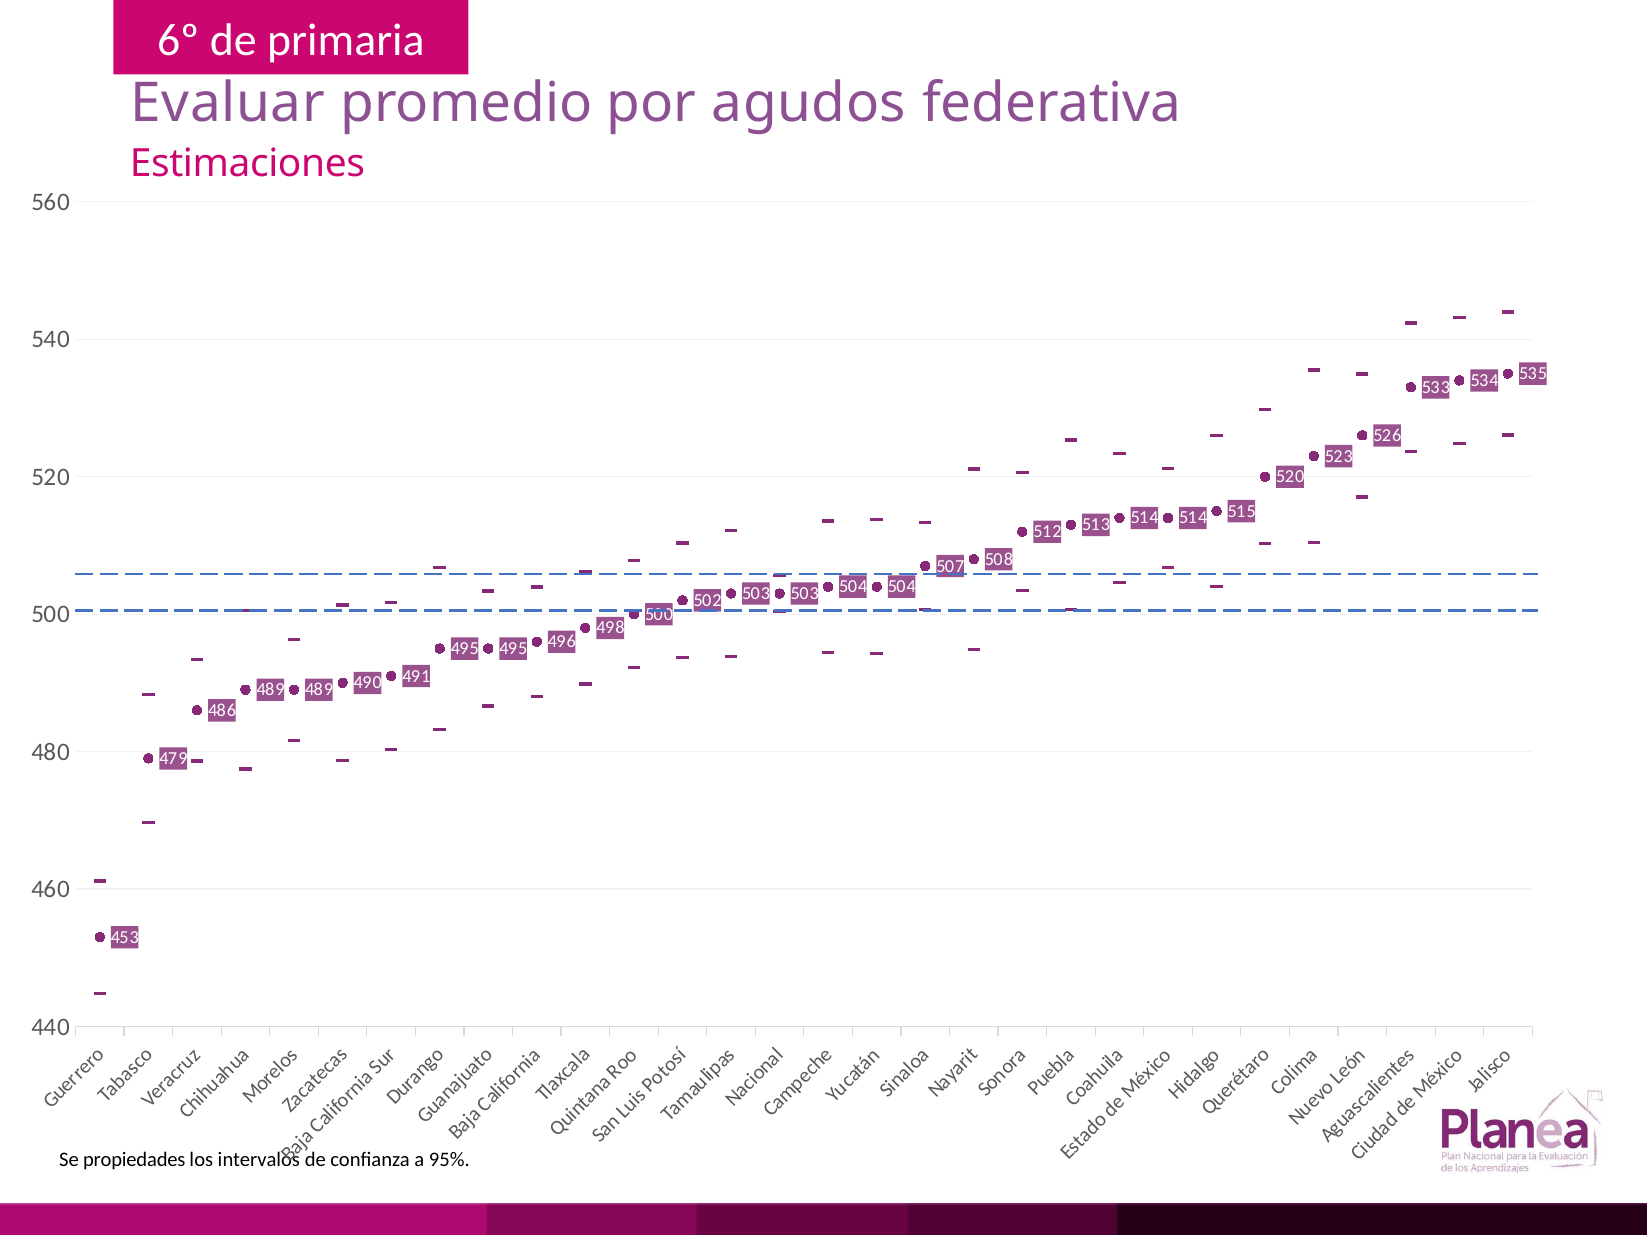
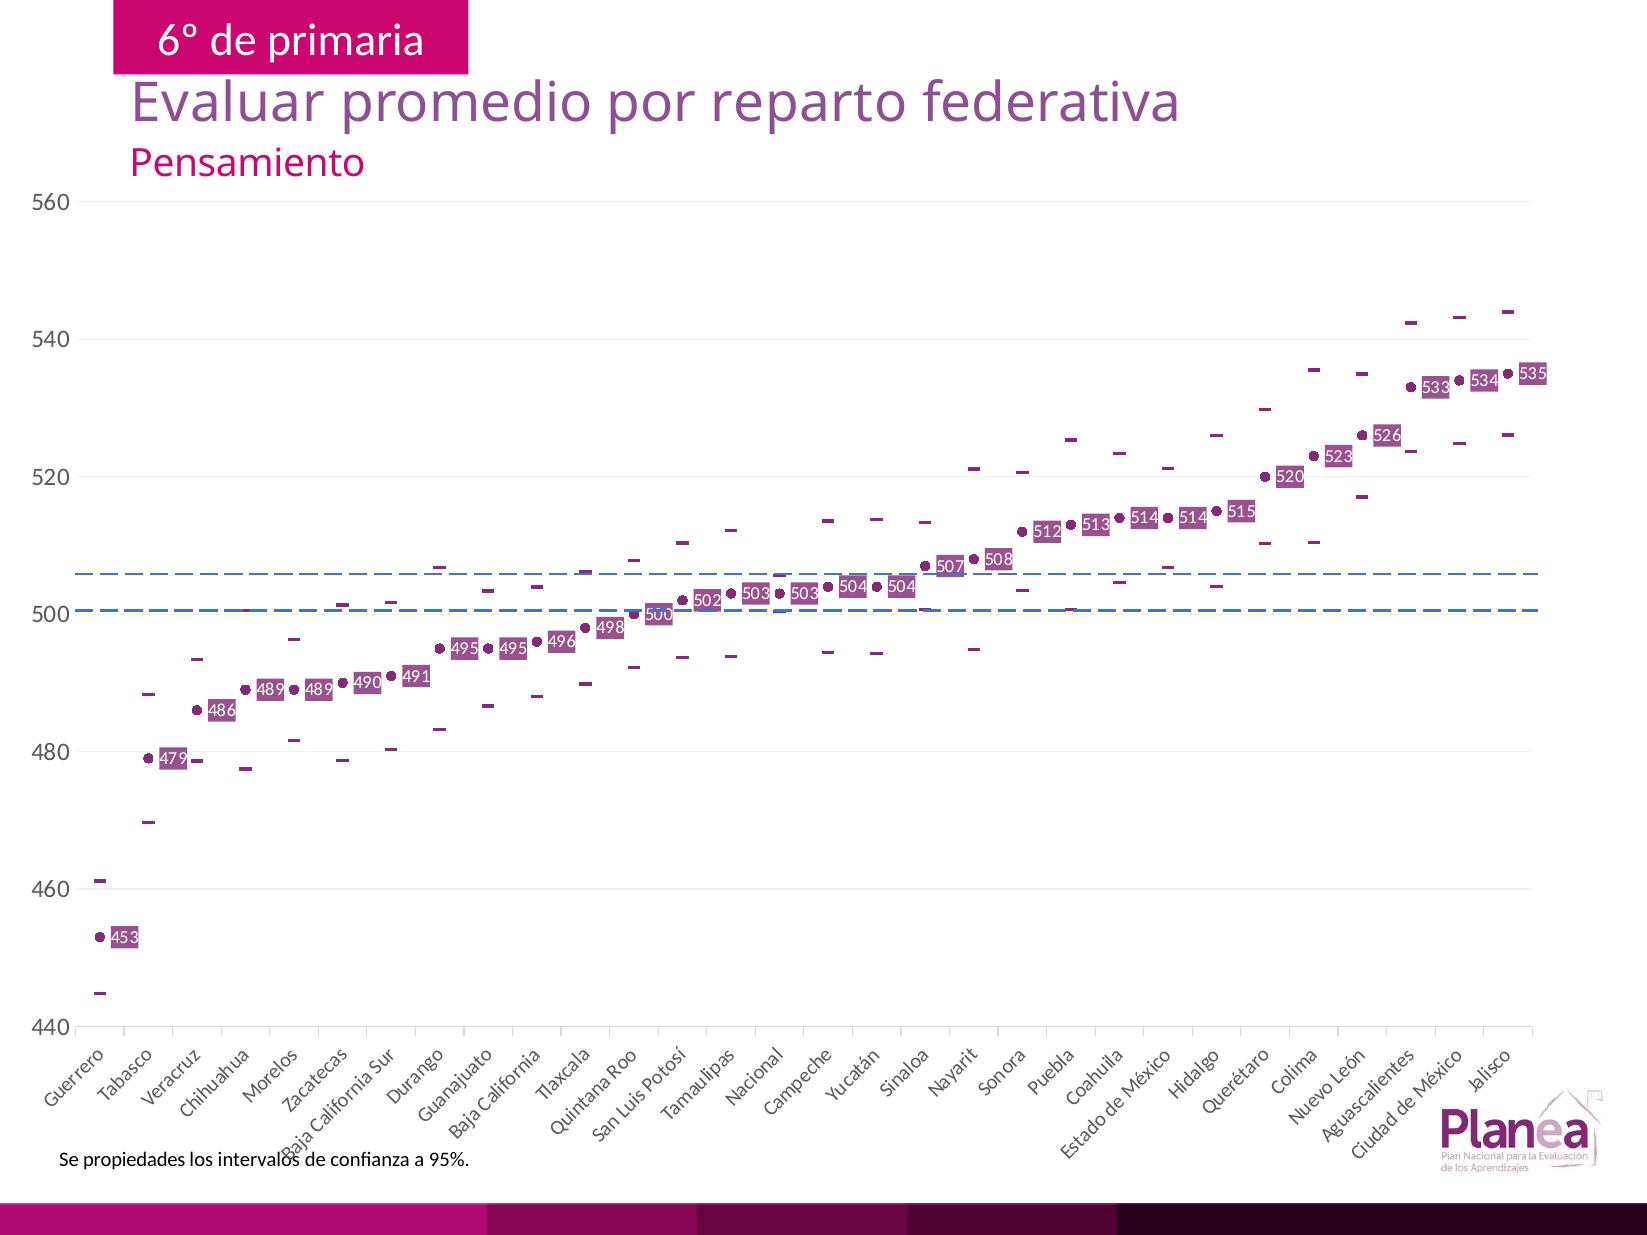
agudos: agudos -> reparto (809, 103)
Estimaciones: Estimaciones -> Pensamiento (247, 163)
